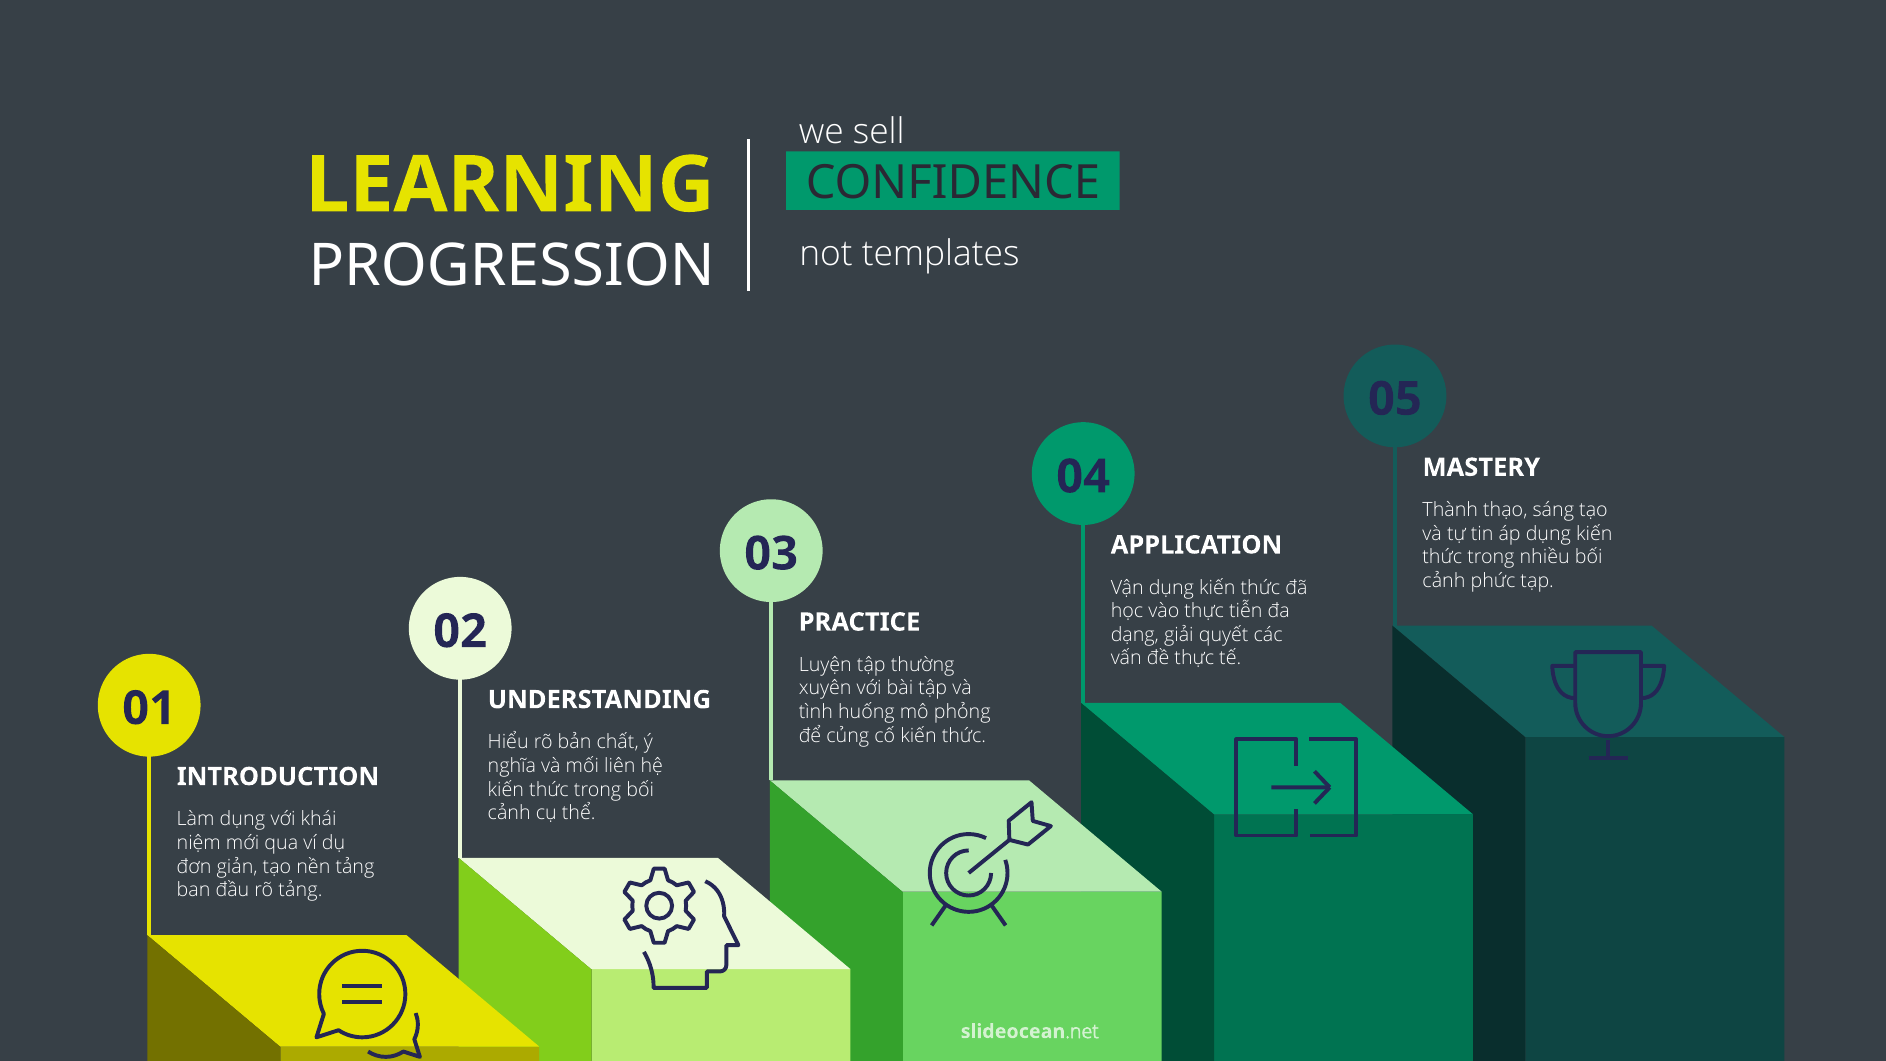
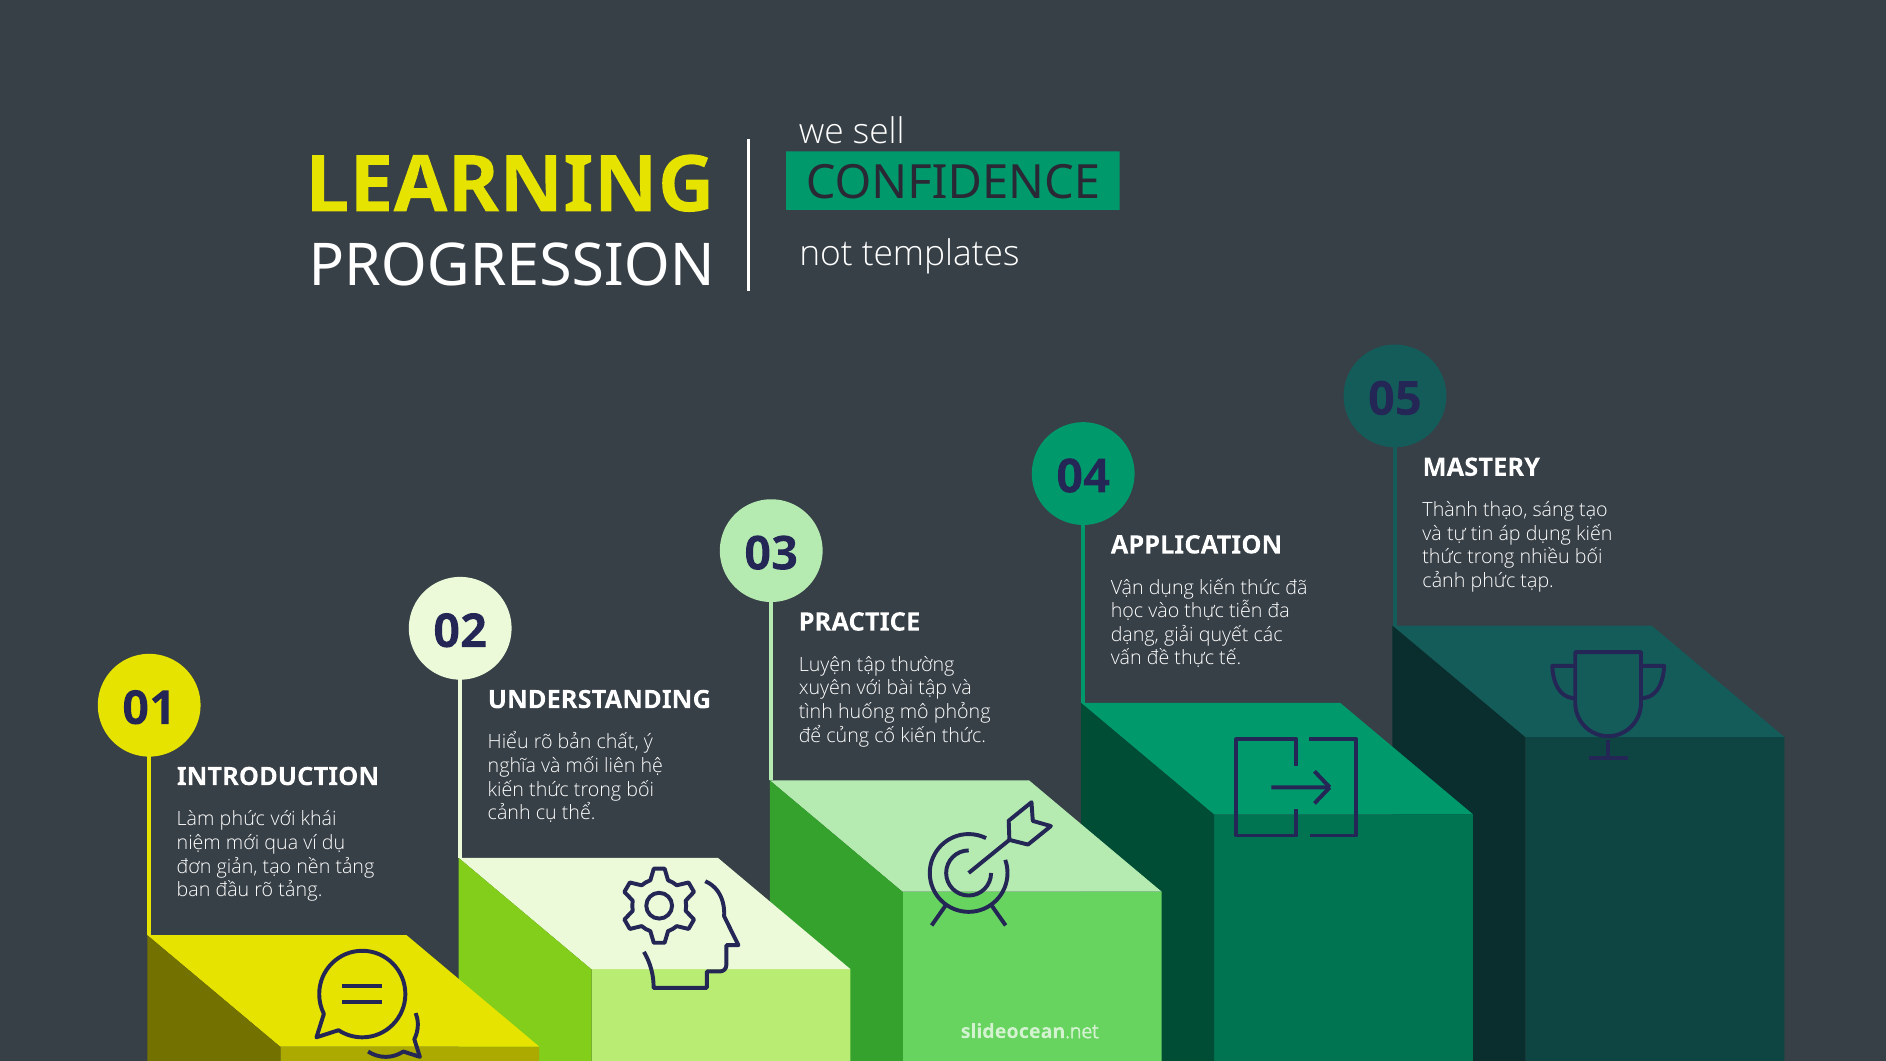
Làm dụng: dụng -> phức (242, 819)
